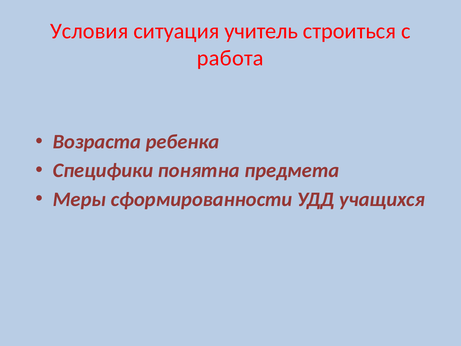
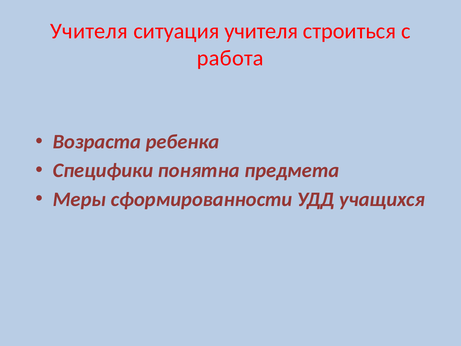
Условия: Условия -> Учителя (89, 31)
ситуация учитель: учитель -> учителя (261, 31)
